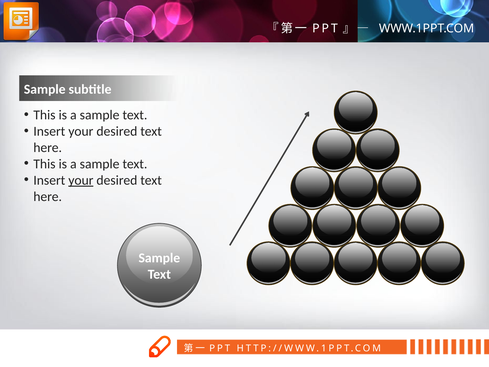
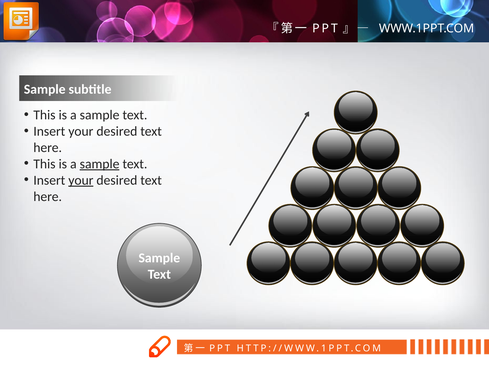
sample underline: none -> present (100, 164)
